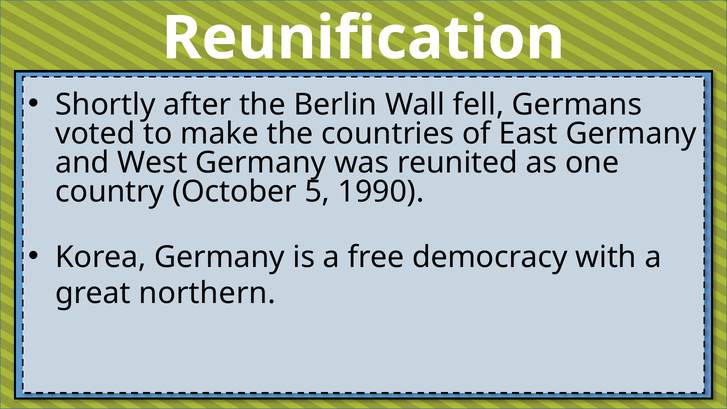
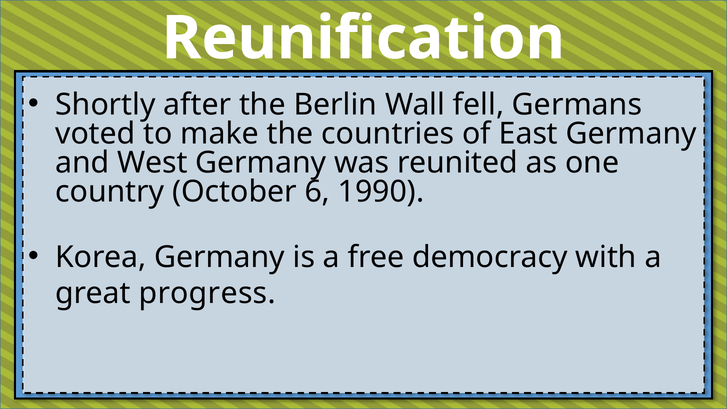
5: 5 -> 6 (317, 192)
northern: northern -> progress (207, 293)
